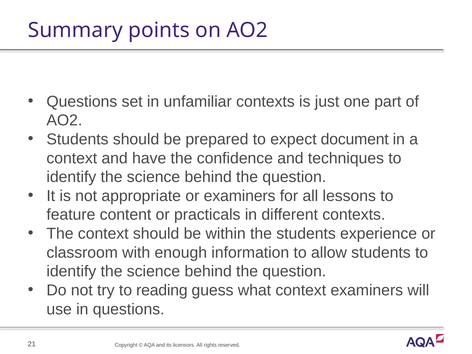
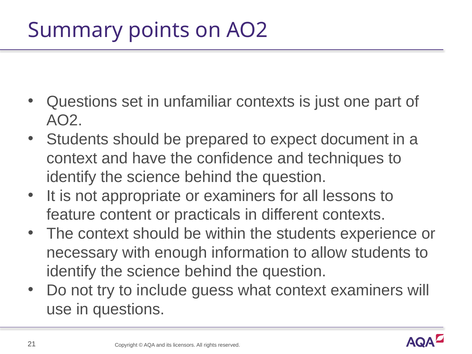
classroom: classroom -> necessary (82, 253)
reading: reading -> include (162, 290)
